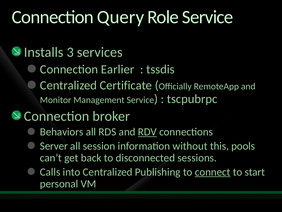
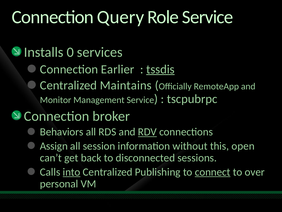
3: 3 -> 0 (70, 52)
tssdis underline: none -> present (160, 69)
Certificate: Certificate -> Maintains (126, 85)
Server: Server -> Assign (54, 146)
pools: pools -> open (243, 146)
into underline: none -> present (72, 172)
start: start -> over (255, 172)
